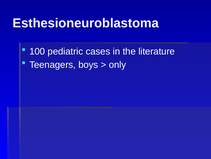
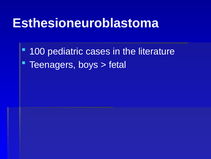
only: only -> fetal (118, 64)
